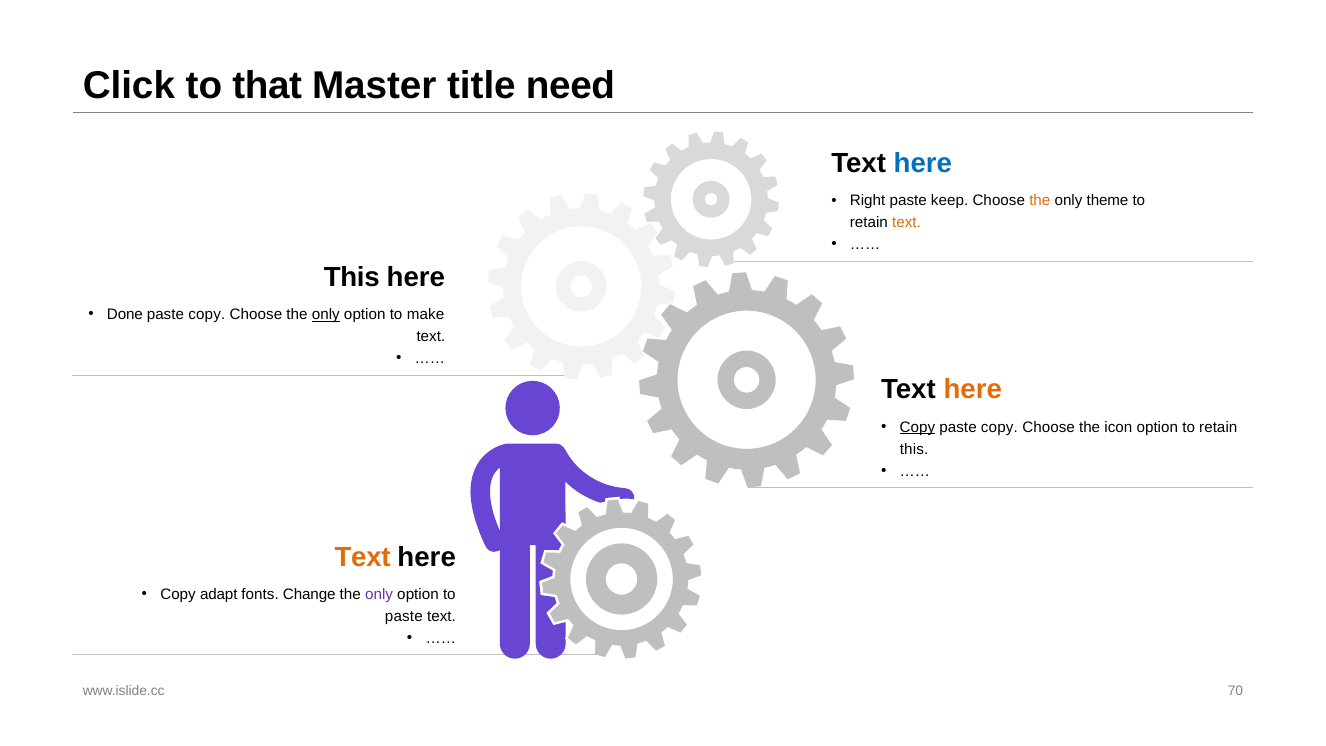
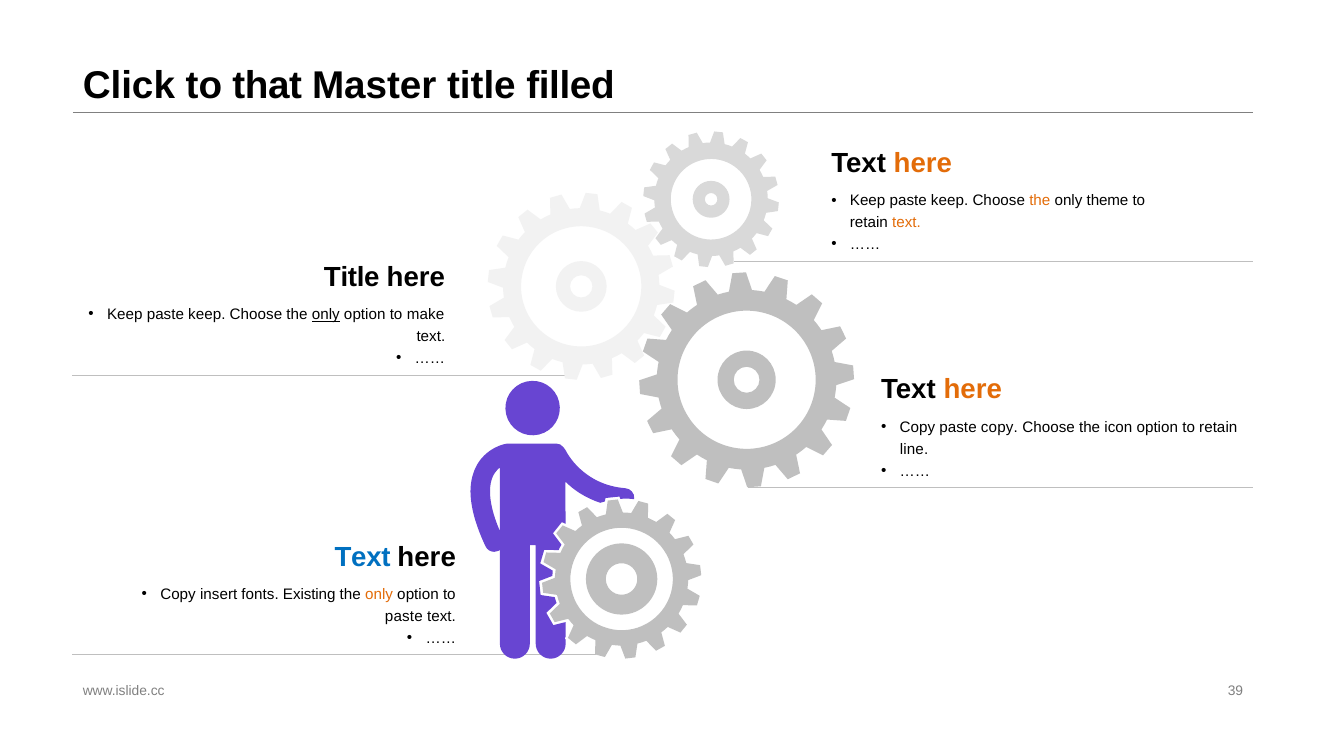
need: need -> filled (570, 86)
here colour: blue -> orange (923, 163)
Right: Right -> Keep (868, 201)
This: This -> Title (352, 277)
Done: Done -> Keep (125, 315)
copy: copy -> keep (207, 315)
Copy underline: present -> none (917, 427)
this: this -> line (914, 449)
Text colour: orange -> blue (363, 557)
adapt: adapt -> insert (219, 594)
Change: Change -> Existing (309, 594)
only colour: purple -> orange (379, 594)
70: 70 -> 39 (1235, 691)
